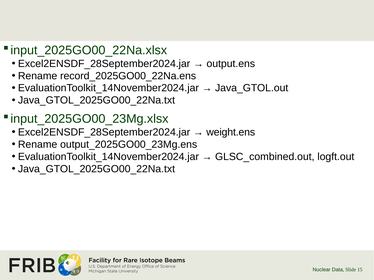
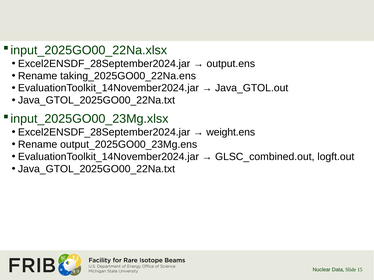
record_2025GO00_22Na.ens: record_2025GO00_22Na.ens -> taking_2025GO00_22Na.ens (128, 76)
